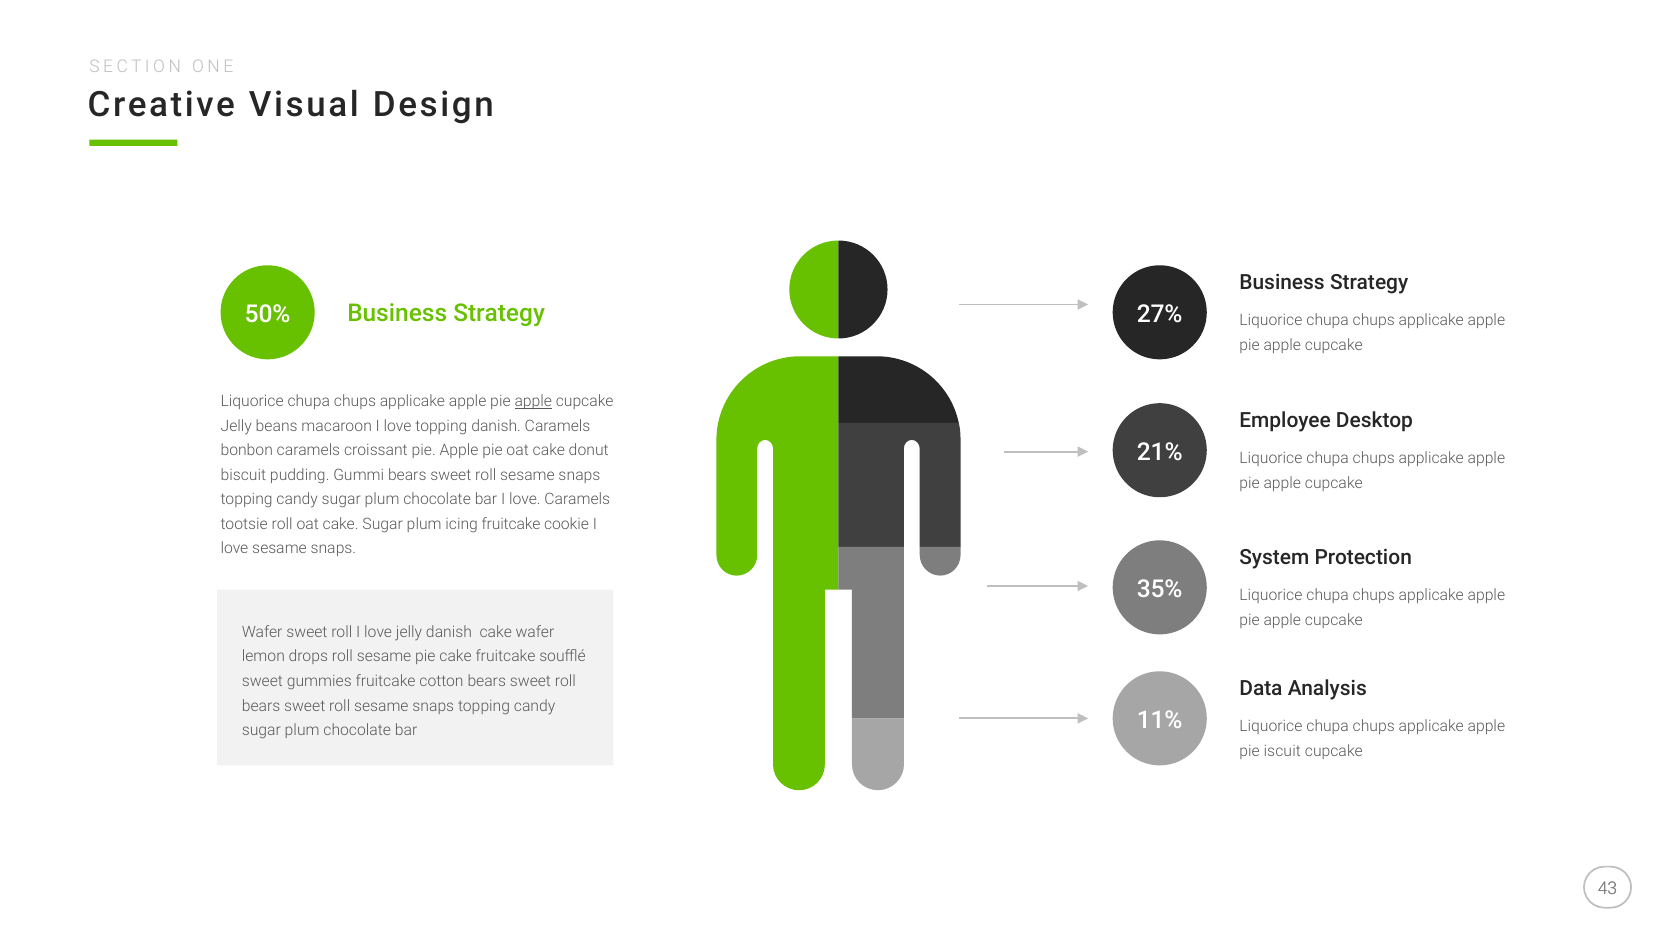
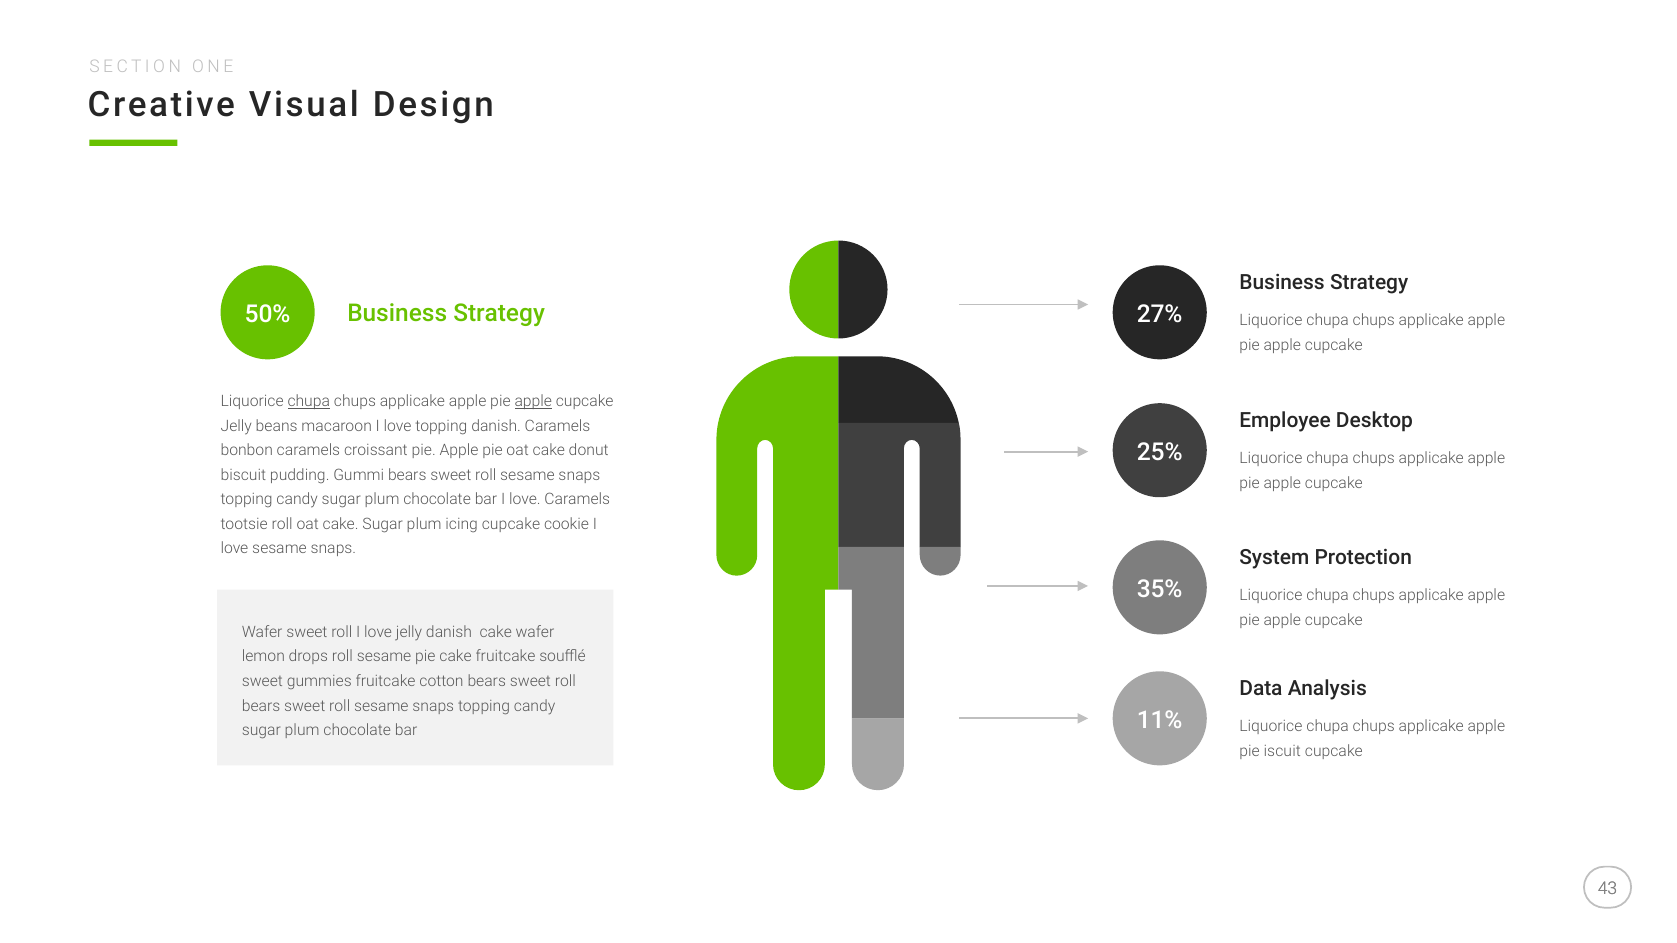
chupa underline: none -> present (309, 401)
21%: 21% -> 25% (1160, 452)
icing fruitcake: fruitcake -> cupcake (511, 524)
